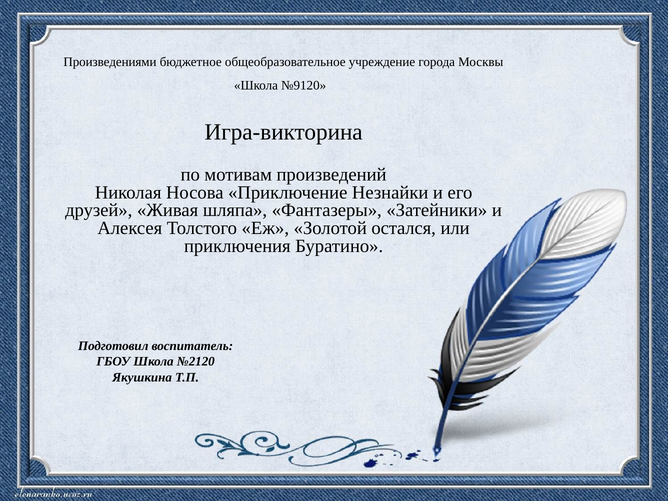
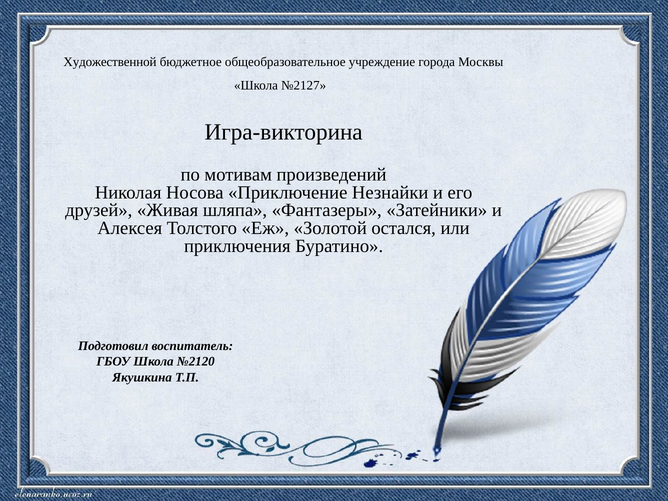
Произведениями: Произведениями -> Художественной (110, 62)
№9120: №9120 -> №2127 (304, 86)
